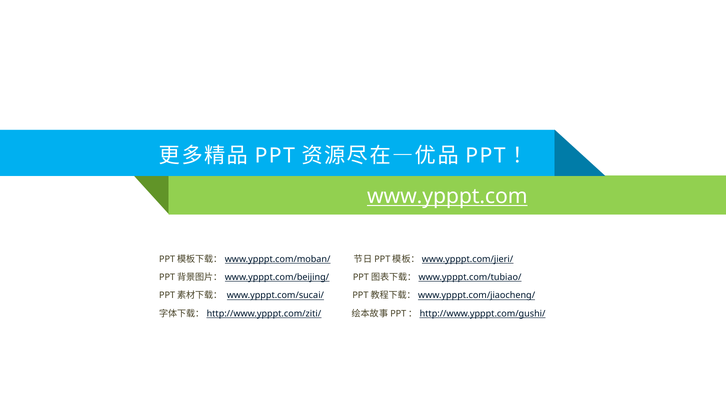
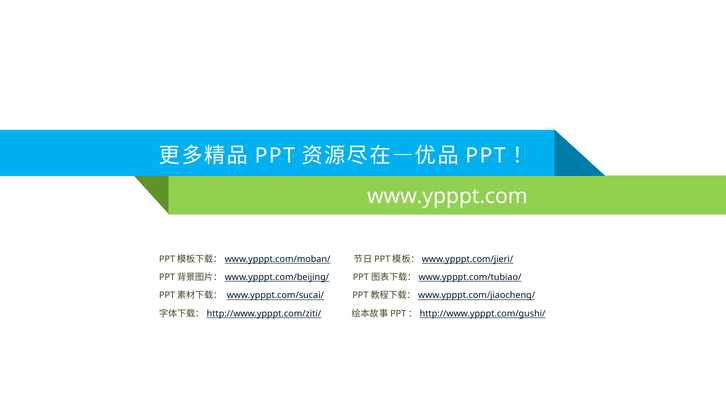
www.ypppt.com underline: present -> none (447, 197)
